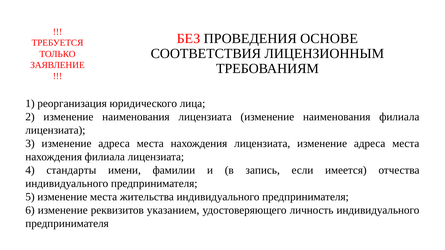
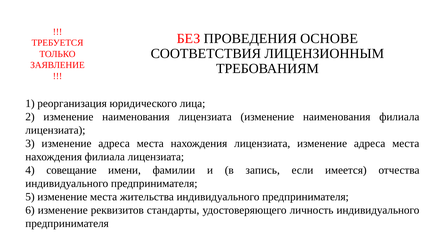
стандарты: стандарты -> совещание (71, 171)
указанием: указанием -> стандарты (173, 211)
